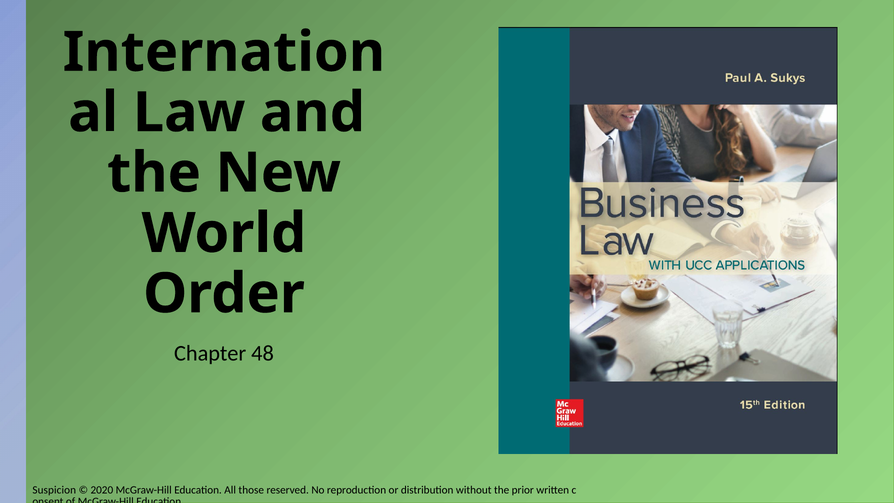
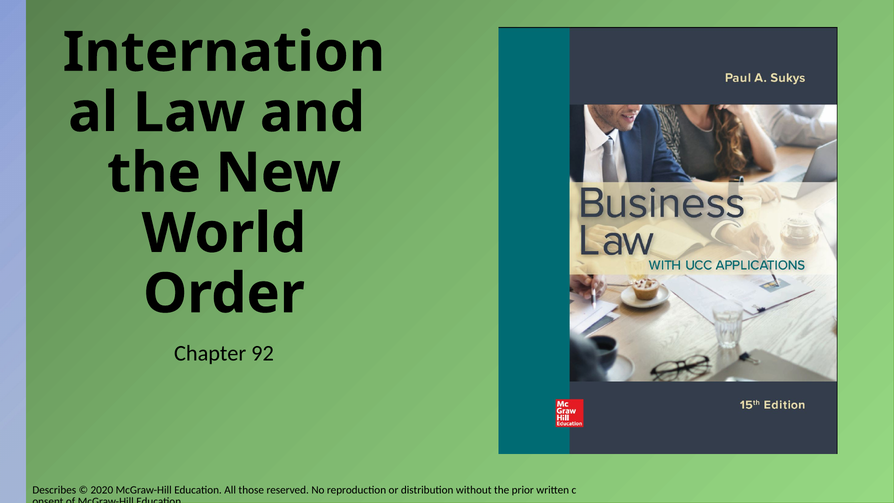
48: 48 -> 92 (263, 353)
Suspicion: Suspicion -> Describes (54, 490)
